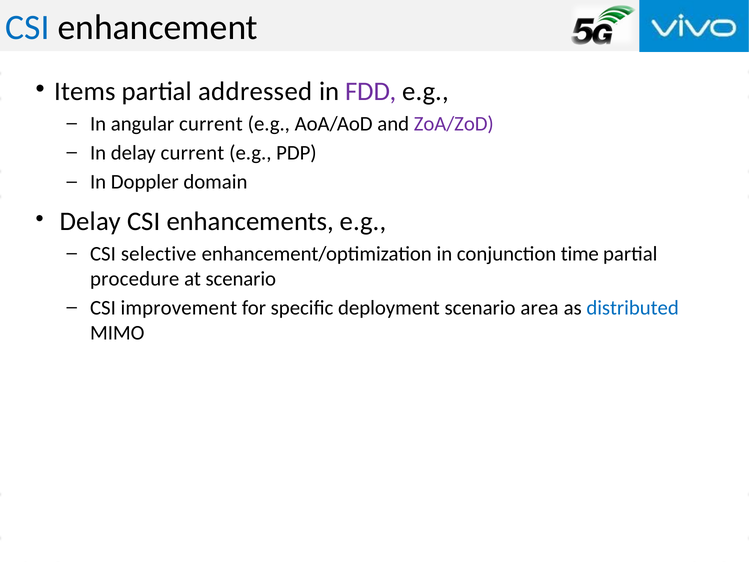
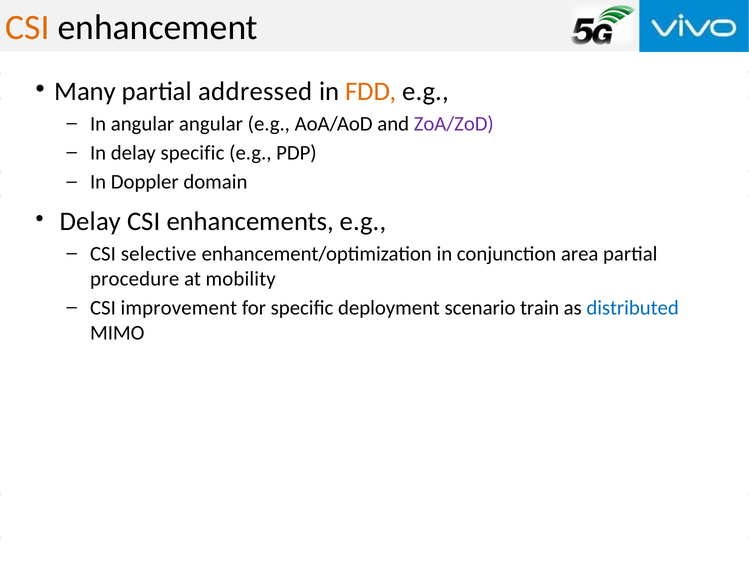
CSI colour: blue -> orange (27, 27)
Items: Items -> Many (85, 92)
FDD colour: purple -> orange (371, 92)
angular current: current -> angular (211, 124)
delay current: current -> specific (192, 153)
time: time -> area (580, 254)
at scenario: scenario -> mobility (241, 279)
area: area -> train (540, 308)
